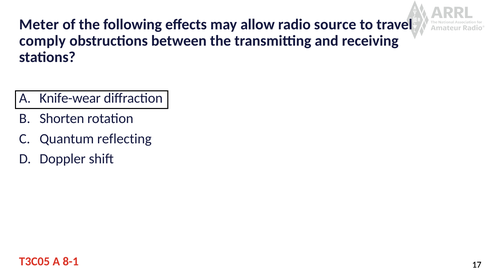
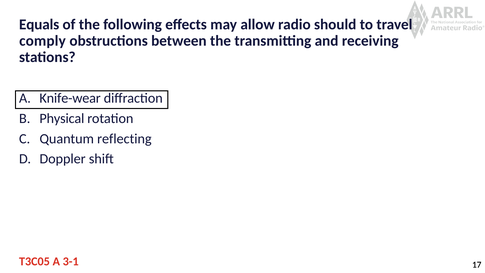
Meter: Meter -> Equals (39, 24)
source: source -> should (335, 24)
Shorten: Shorten -> Physical (62, 118)
8-1: 8-1 -> 3-1 (71, 261)
